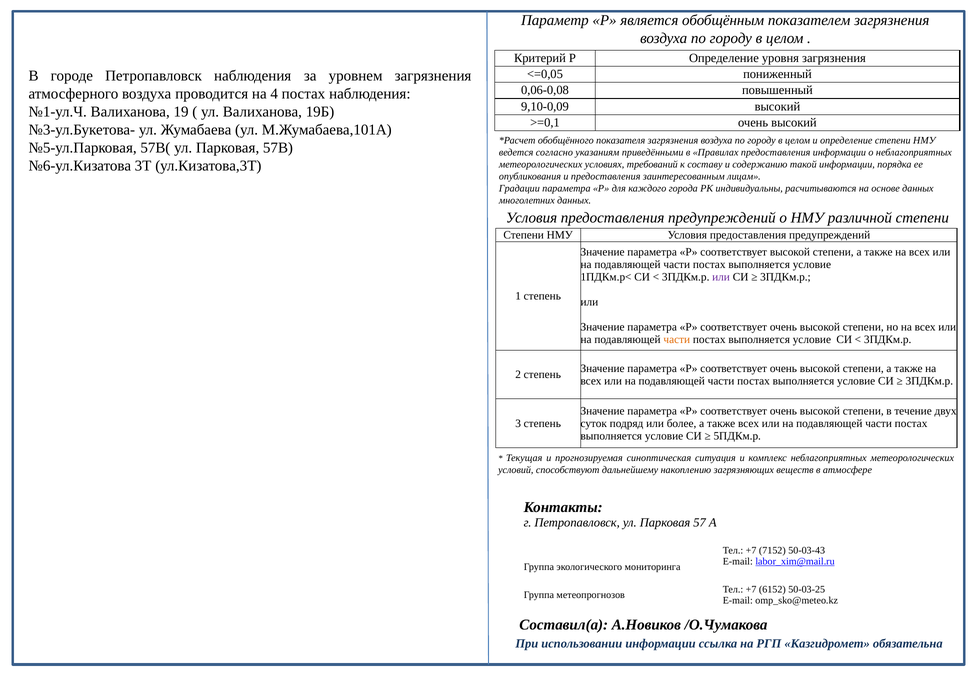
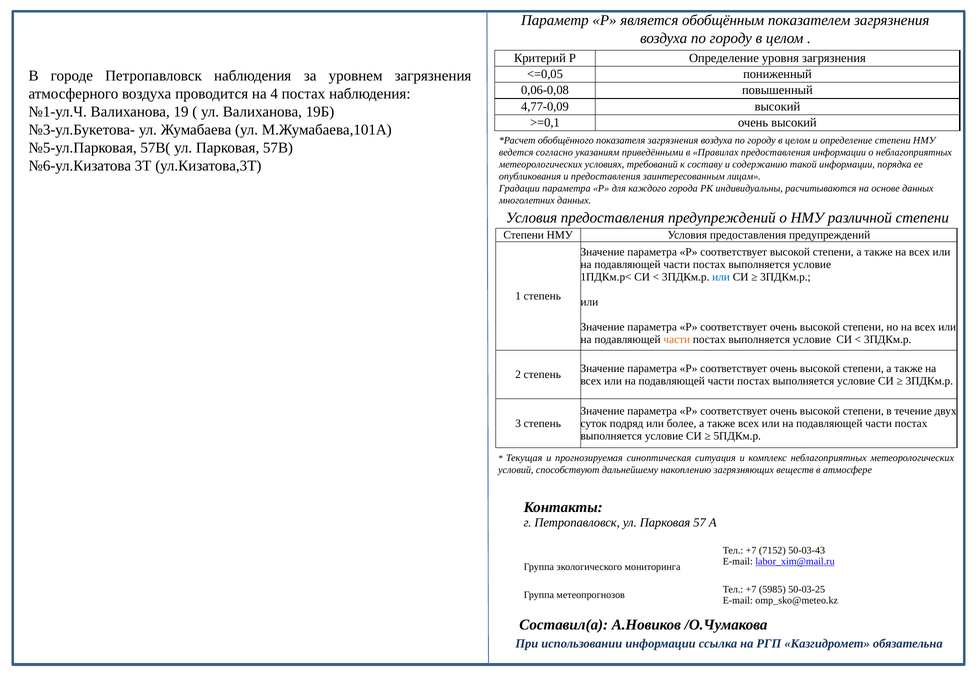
9,10-0,09: 9,10-0,09 -> 4,77-0,09 (545, 106)
или colour: purple -> blue (721, 277)
6152: 6152 -> 5985 (772, 590)
